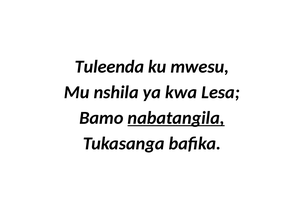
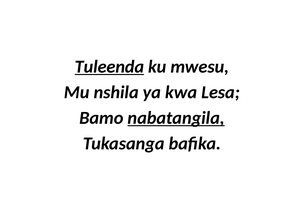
Tuleenda underline: none -> present (109, 67)
